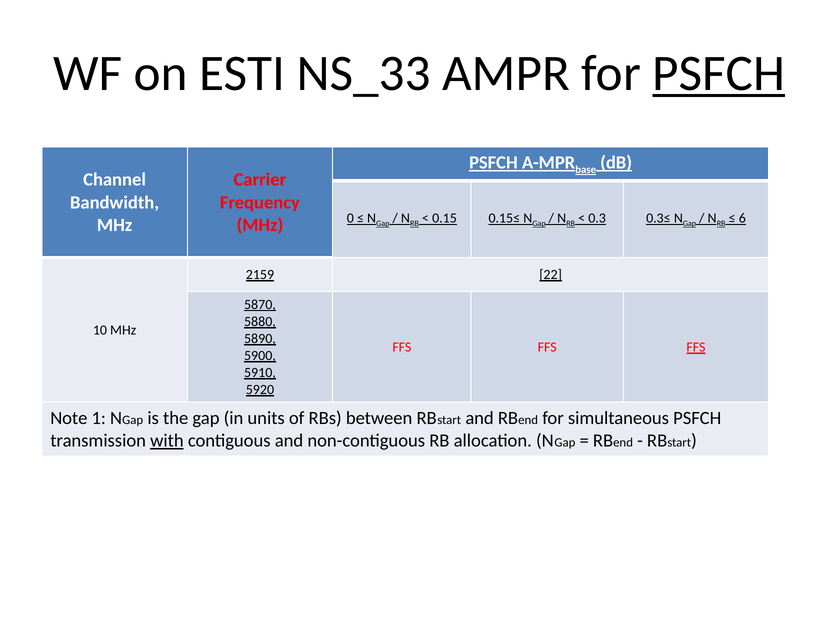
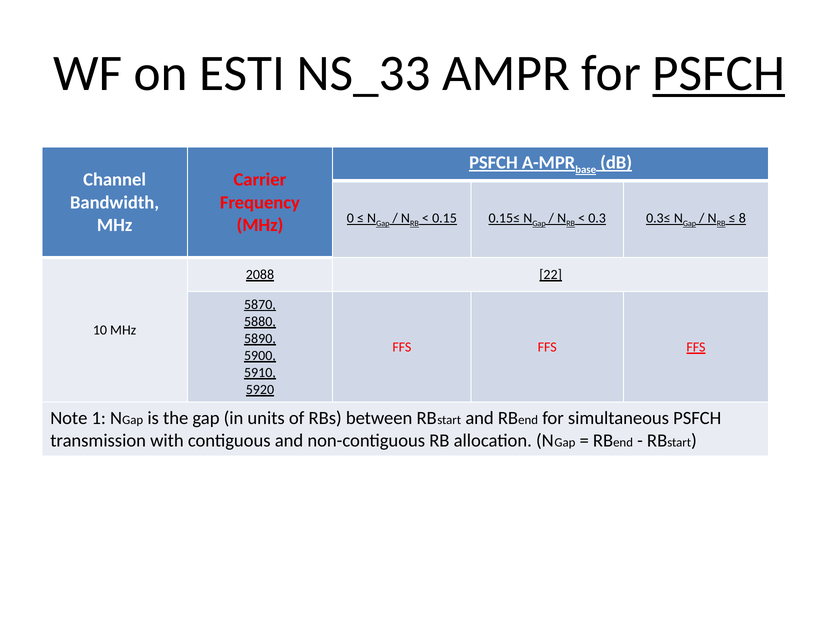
6: 6 -> 8 (742, 218)
2159: 2159 -> 2088 (260, 275)
with underline: present -> none (167, 441)
